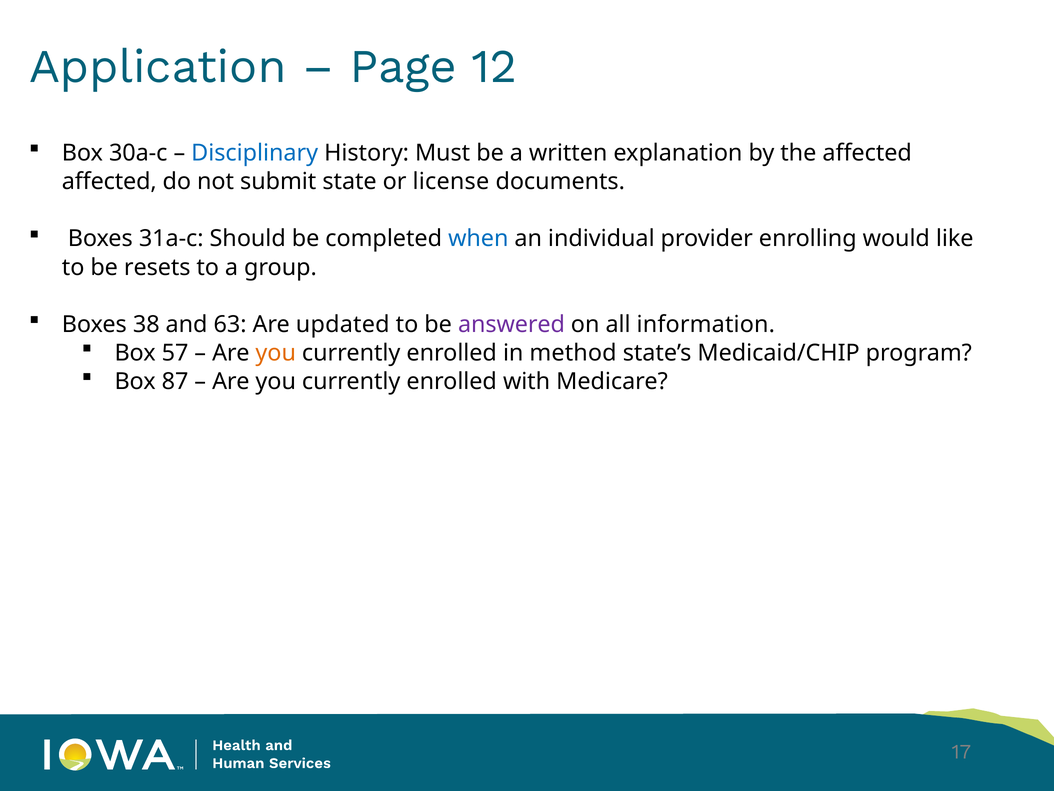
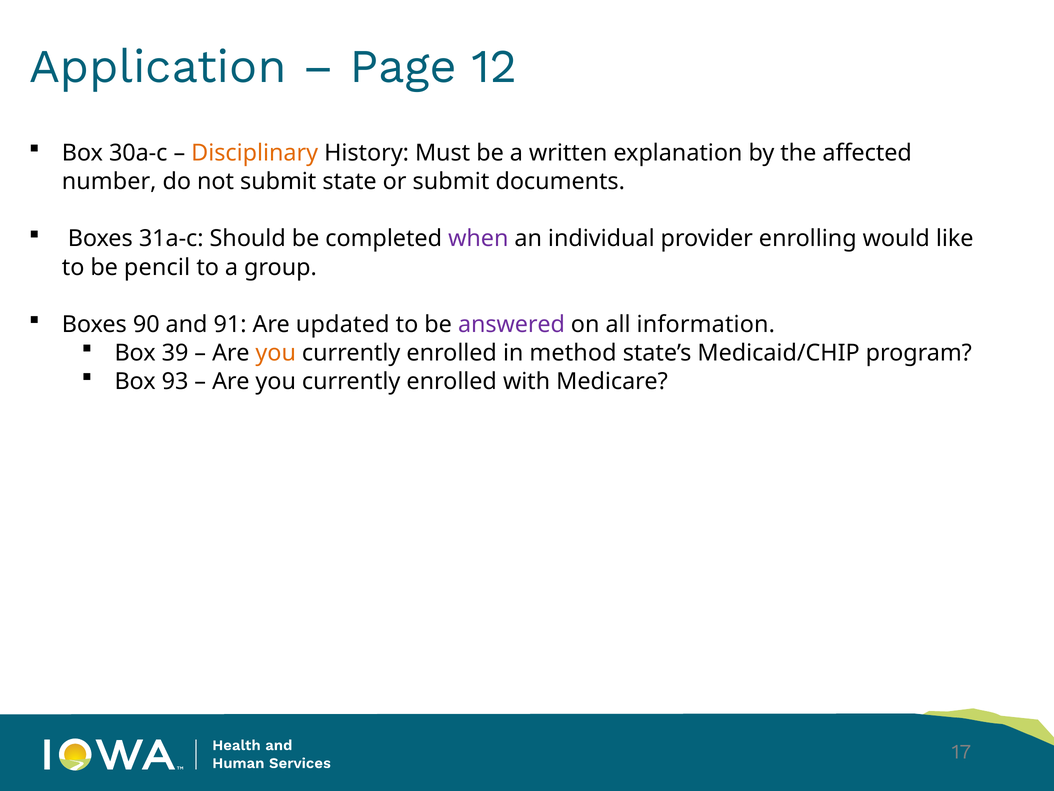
Disciplinary colour: blue -> orange (255, 153)
affected: affected -> number (109, 181)
or license: license -> submit (451, 181)
when colour: blue -> purple (478, 239)
resets: resets -> pencil (157, 267)
38: 38 -> 90 (146, 324)
63: 63 -> 91 (230, 324)
57: 57 -> 39 (175, 353)
87: 87 -> 93 (175, 381)
